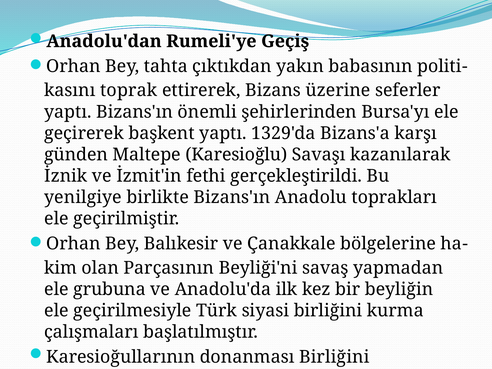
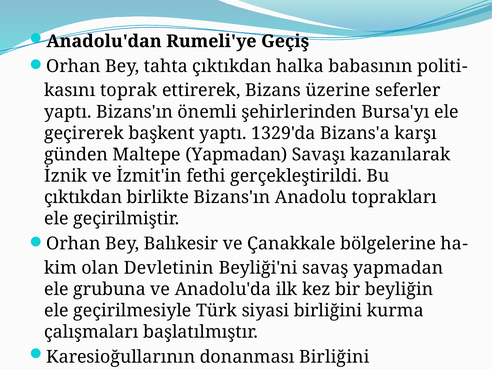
yakın: yakın -> halka (300, 66)
Maltepe Karesioğlu: Karesioğlu -> Yapmadan (236, 155)
yenilgiye: yenilgiye -> çıktıkdan (83, 197)
Parçasının: Parçasının -> Devletinin (169, 268)
